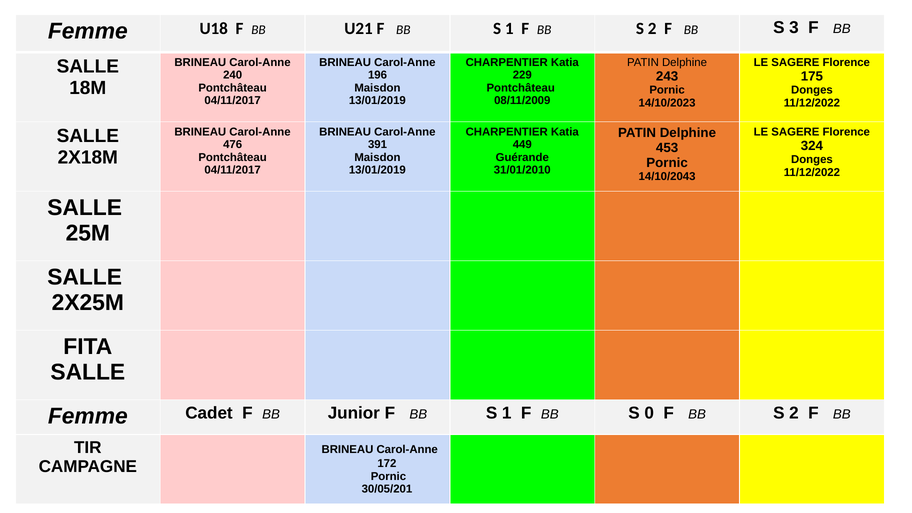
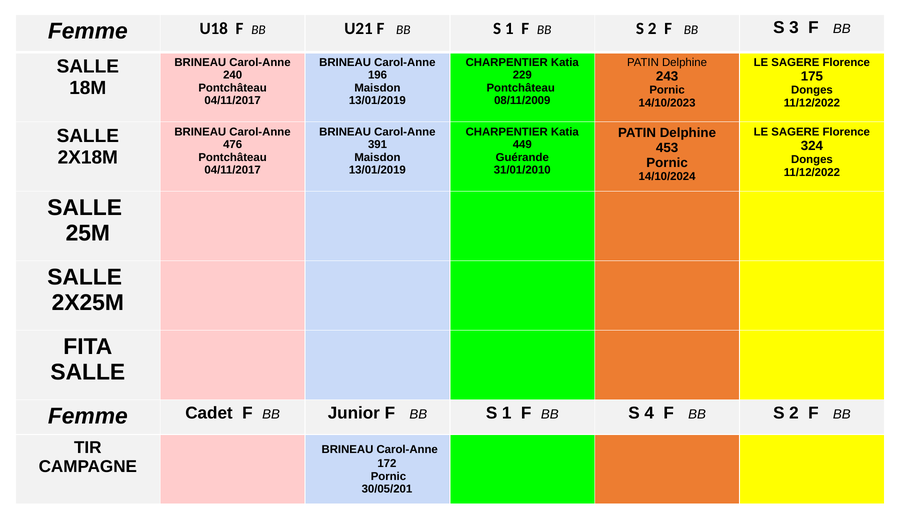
14/10/2043: 14/10/2043 -> 14/10/2024 (667, 177)
0: 0 -> 4 (649, 413)
